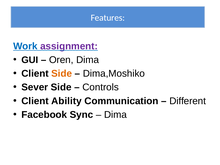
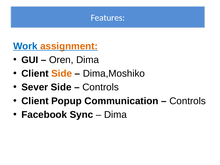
assignment colour: purple -> orange (69, 46)
Ability: Ability -> Popup (67, 101)
Different: Different -> Controls (188, 101)
